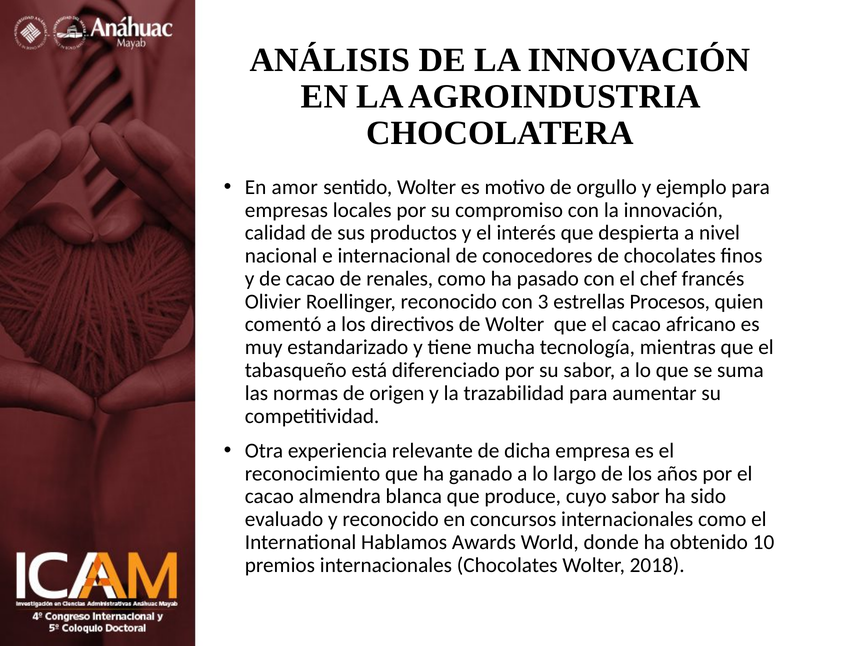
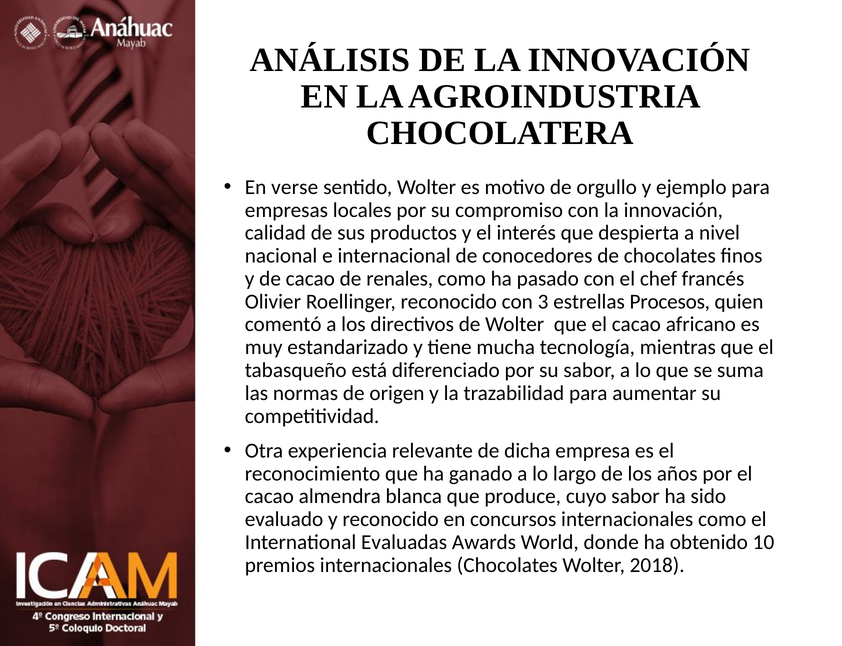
amor: amor -> verse (295, 187)
Hablamos: Hablamos -> Evaluadas (404, 543)
